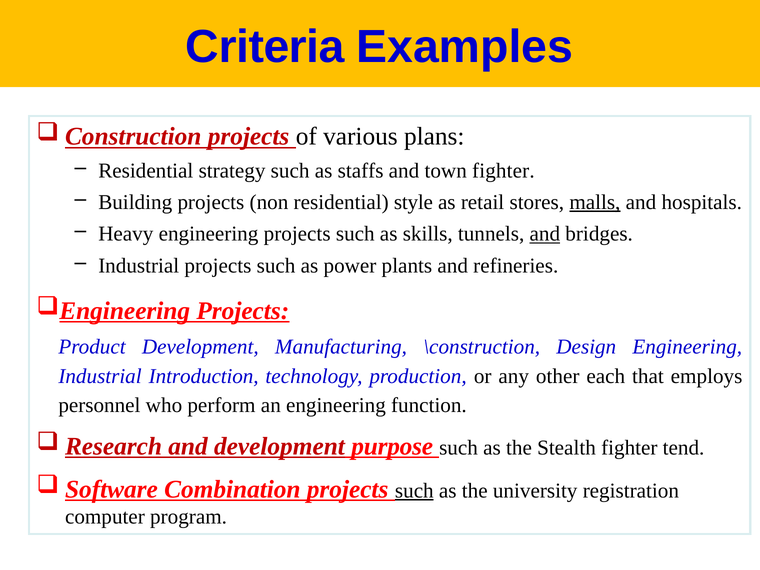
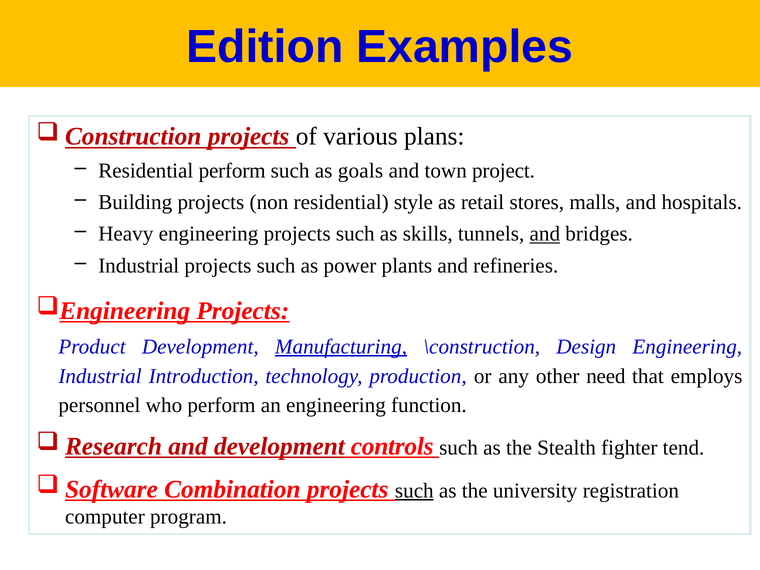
Criteria: Criteria -> Edition (265, 47)
Residential strategy: strategy -> perform (232, 171)
staffs: staffs -> goals (360, 171)
town fighter: fighter -> project (504, 171)
malls underline: present -> none (595, 202)
Manufacturing underline: none -> present (341, 347)
each: each -> need (606, 376)
purpose: purpose -> controls (392, 446)
